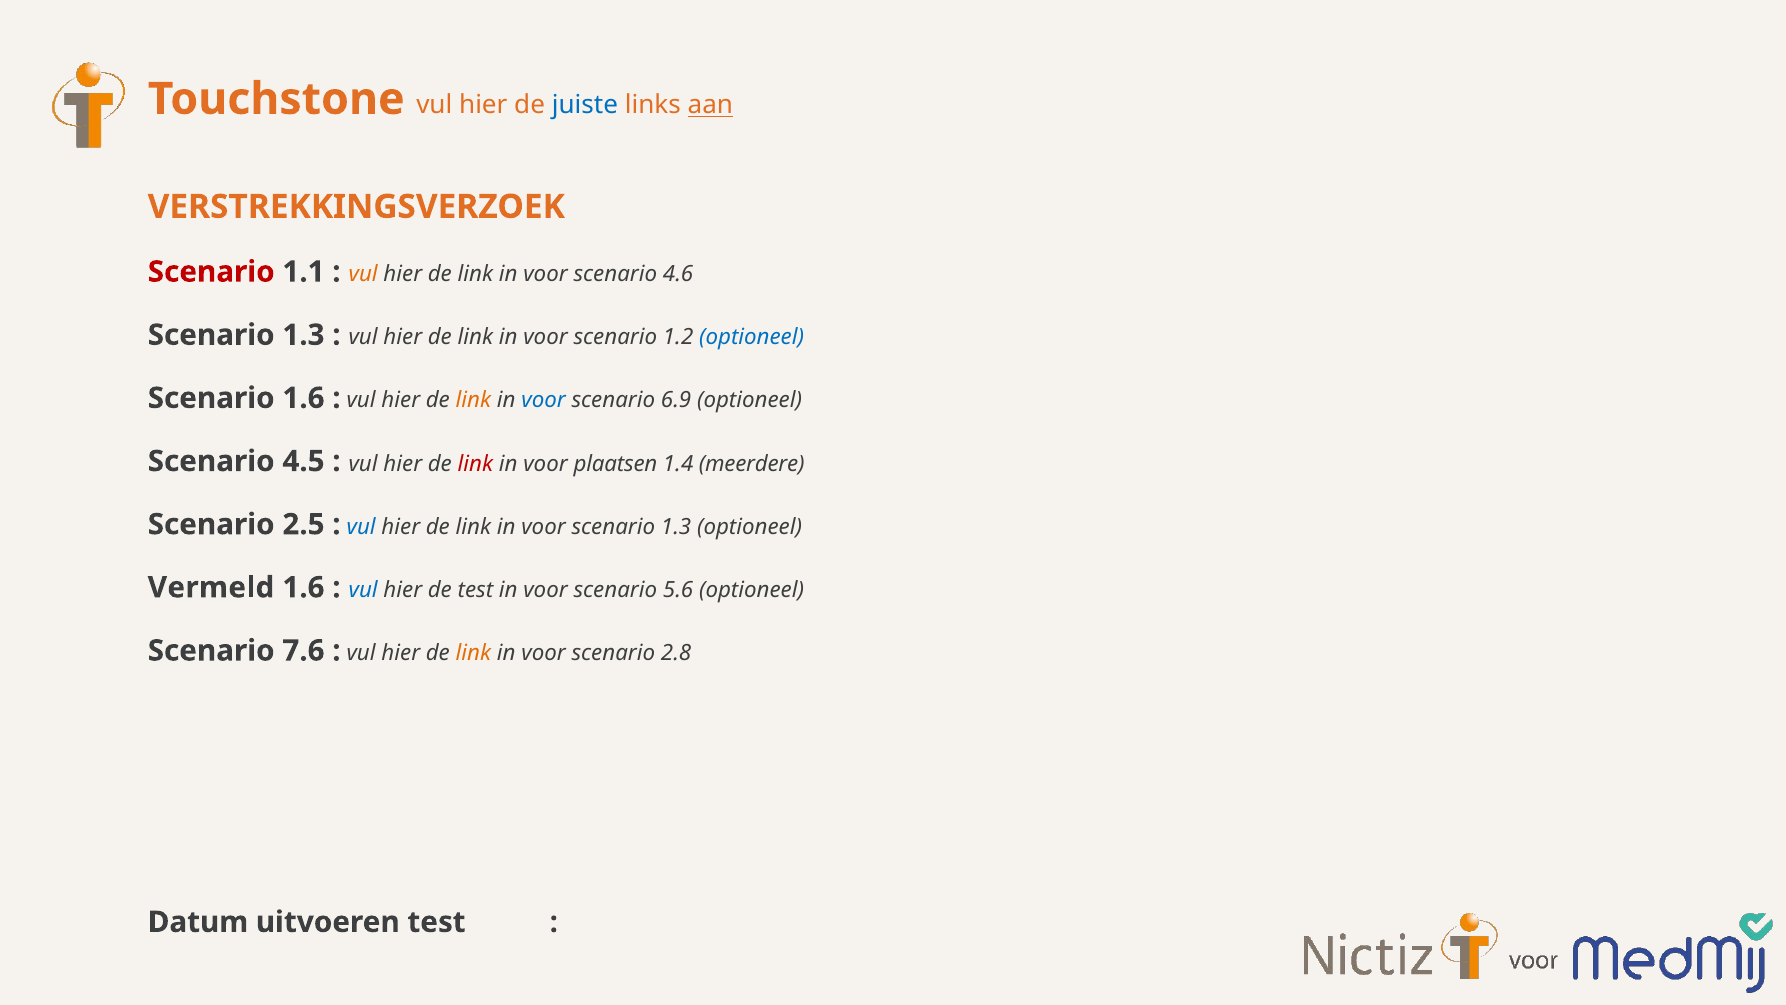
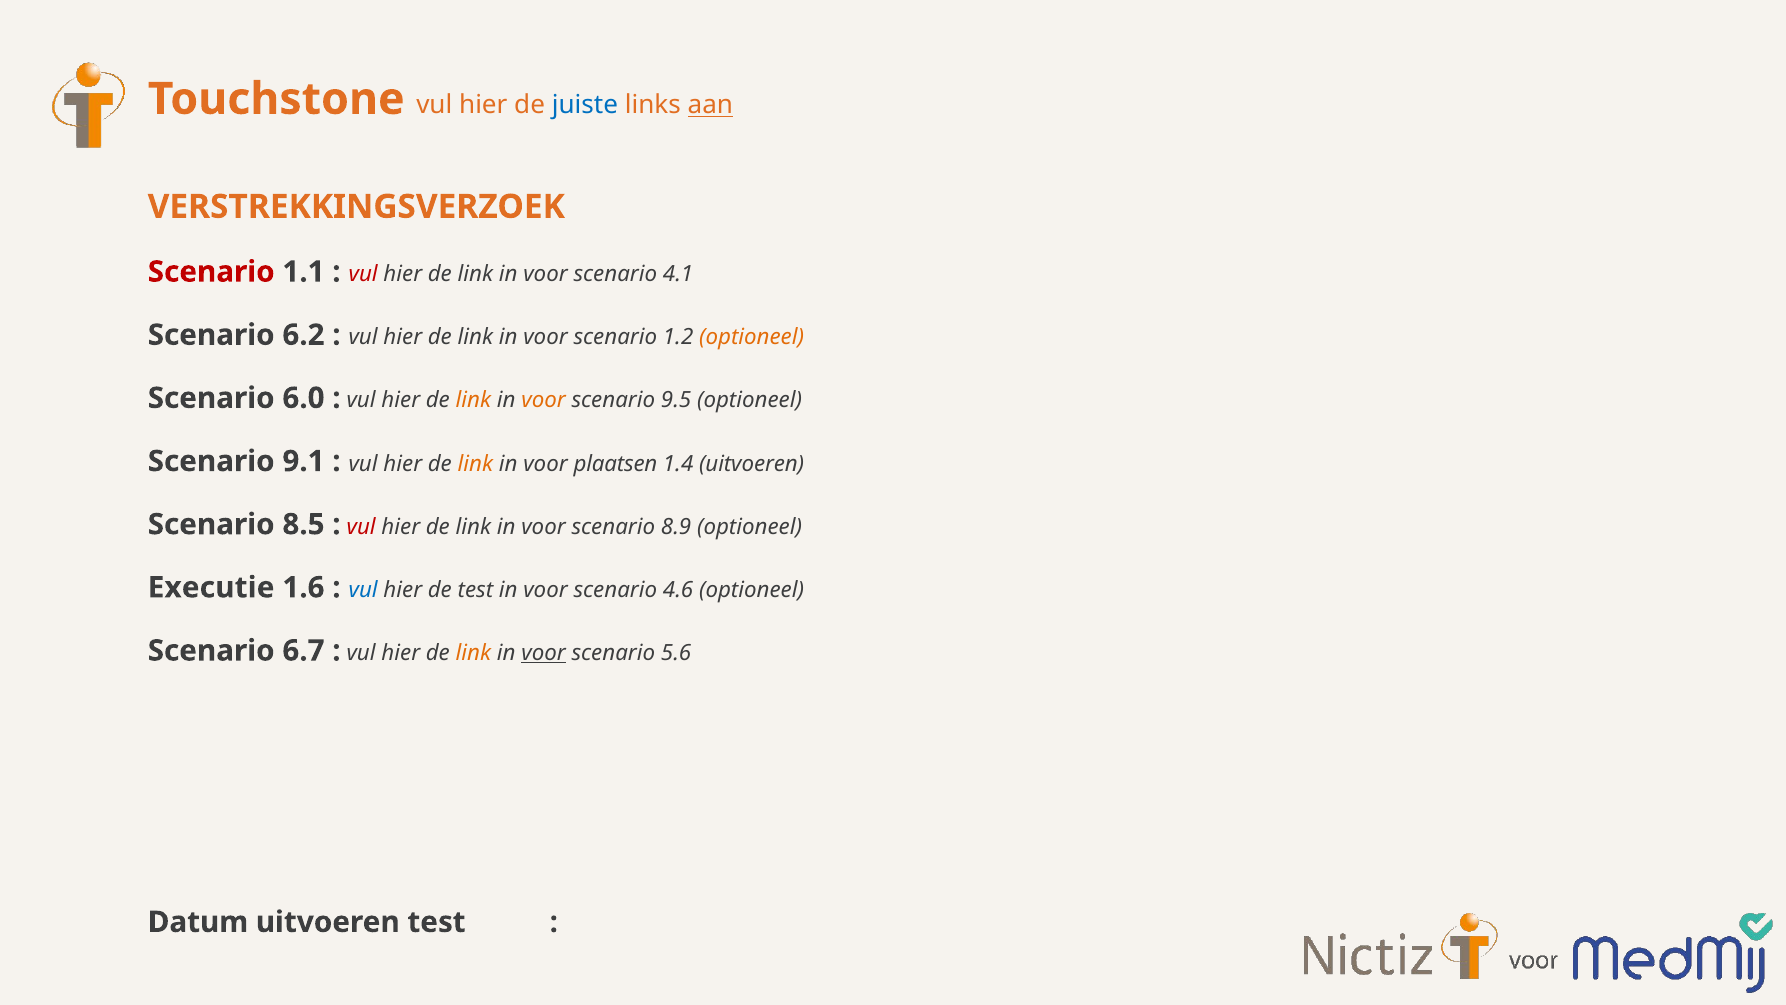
vul colour: orange -> red (363, 274)
4.6: 4.6 -> 4.1 (678, 274)
1.3: 1.3 -> 6.2 (303, 335)
optioneel colour: blue -> orange (752, 337)
Scenario 1.6: 1.6 -> 6.0 (303, 398)
voor colour: blue -> orange (544, 401)
6.9: 6.9 -> 9.5 (676, 401)
4.5: 4.5 -> 9.1 (303, 461)
link colour: red -> orange (475, 464)
1.4 meerdere: meerdere -> uitvoeren (752, 464)
2.5: 2.5 -> 8.5 (303, 524)
vul colour: blue -> red (361, 527)
voor scenario 1.3: 1.3 -> 8.9 (676, 527)
Vermeld: Vermeld -> Executie (211, 587)
5.6: 5.6 -> 4.6 (678, 590)
7.6: 7.6 -> 6.7 (303, 651)
voor underline: none -> present (544, 653)
2.8: 2.8 -> 5.6 (676, 653)
